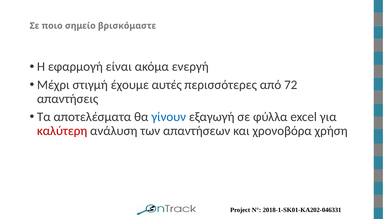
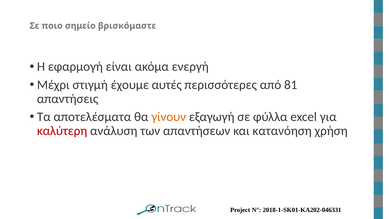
72: 72 -> 81 (291, 85)
γίνουν colour: blue -> orange (169, 117)
χρονοβόρα: χρονοβόρα -> κατανόηση (282, 131)
